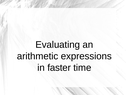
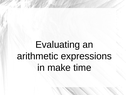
faster: faster -> make (59, 67)
